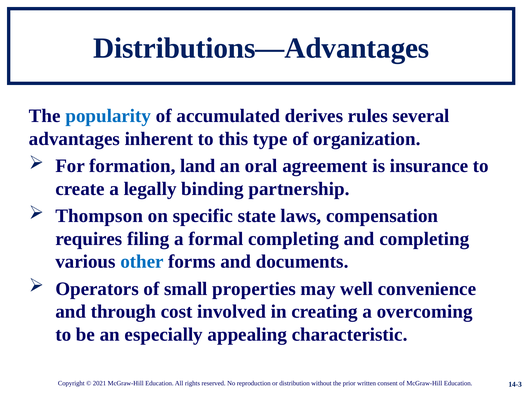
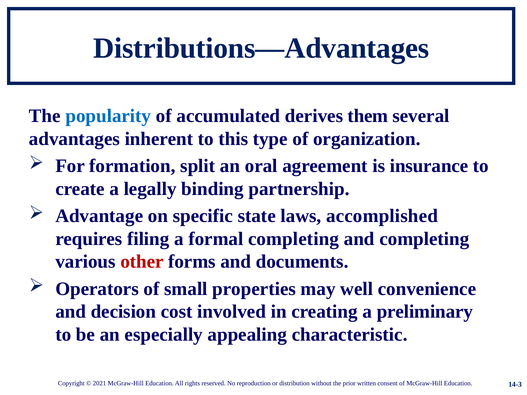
rules: rules -> them (368, 116)
land: land -> split (198, 166)
Thompson: Thompson -> Advantage (99, 216)
compensation: compensation -> accomplished (382, 216)
other colour: blue -> red (142, 262)
through: through -> decision (123, 312)
overcoming: overcoming -> preliminary (425, 312)
